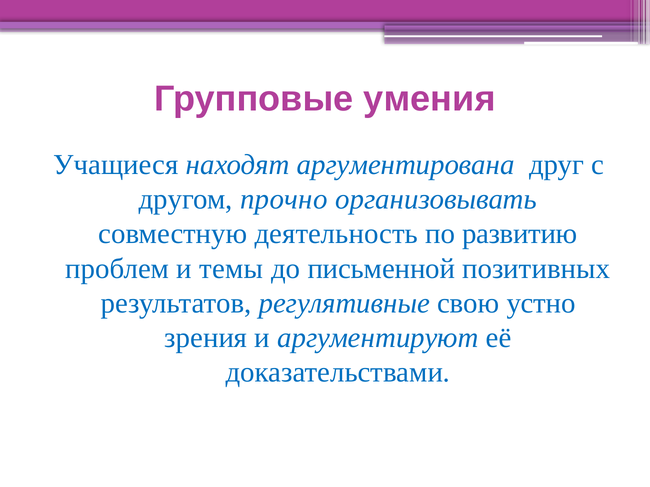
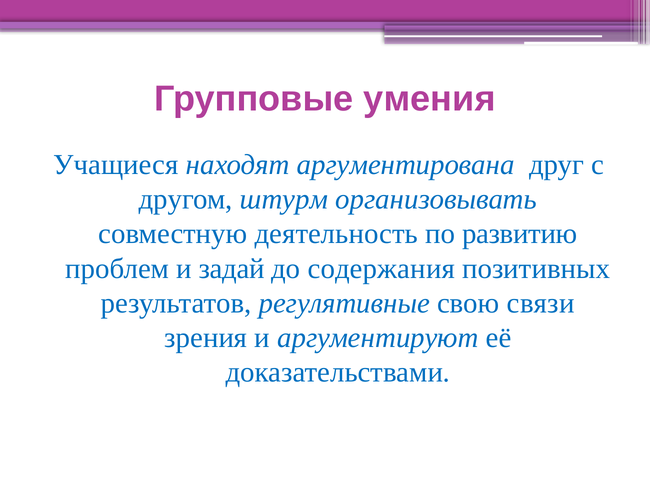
прочно: прочно -> штурм (284, 199)
темы: темы -> задай (232, 269)
письменной: письменной -> содержания (381, 269)
устно: устно -> связи (541, 303)
